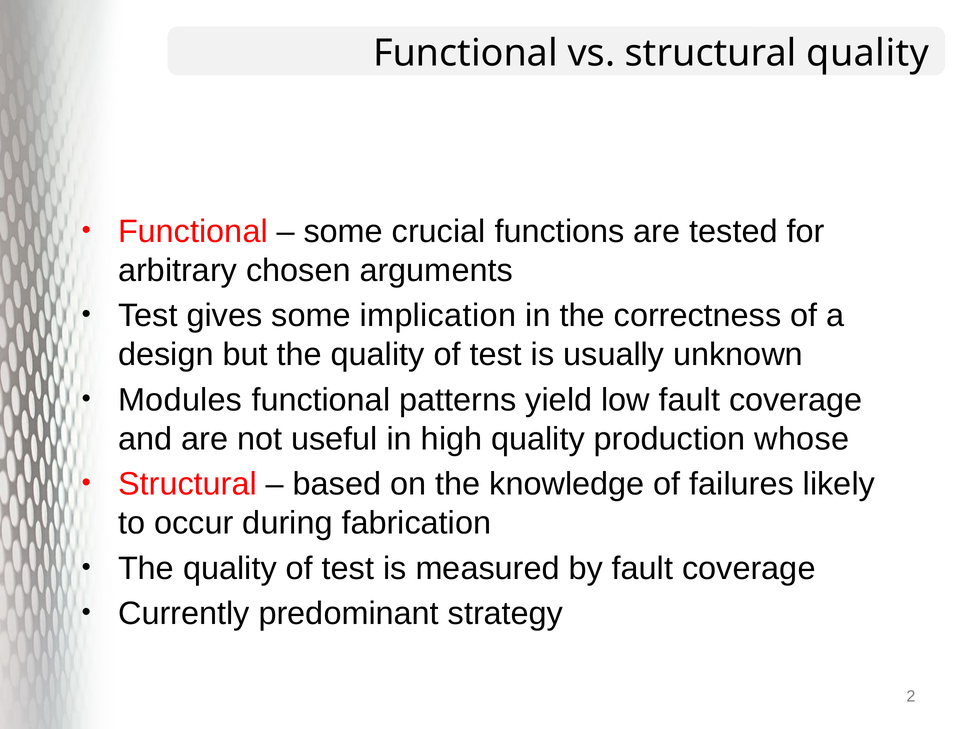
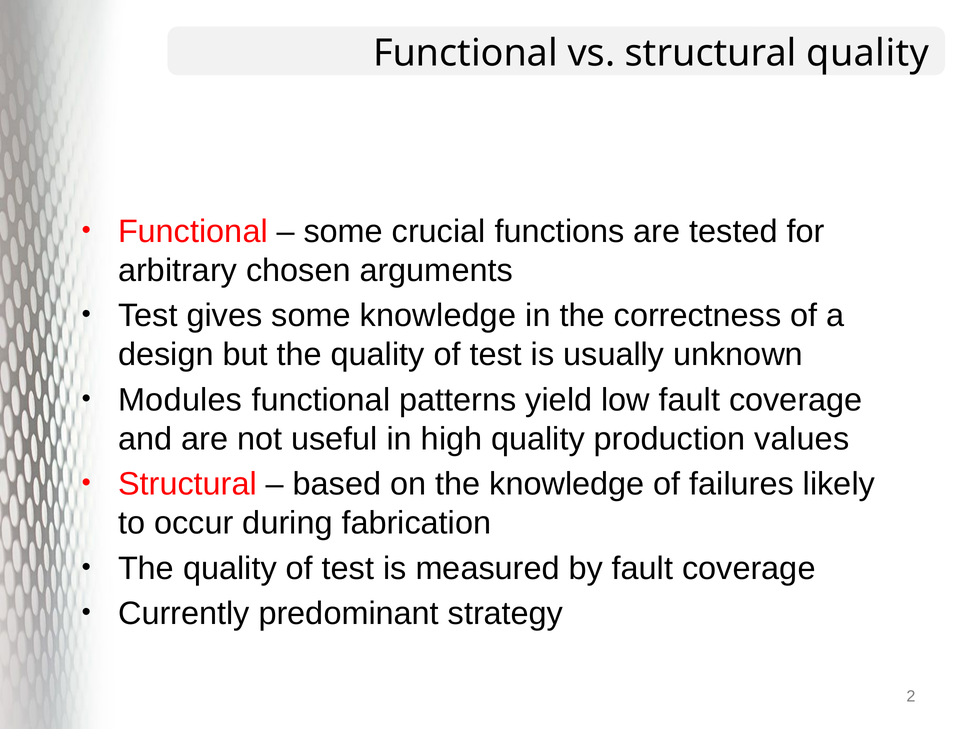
some implication: implication -> knowledge (438, 316)
whose: whose -> values (802, 439)
